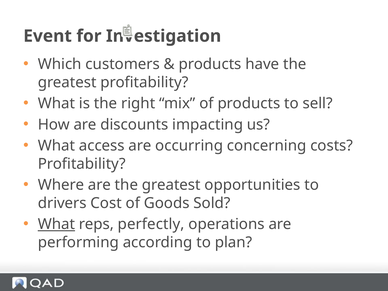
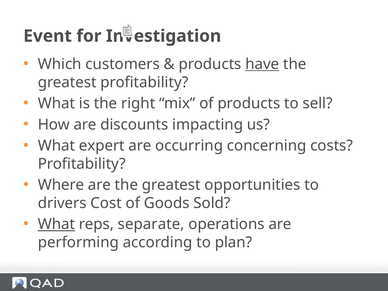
have underline: none -> present (262, 64)
access: access -> expert (102, 146)
perfectly: perfectly -> separate (151, 224)
